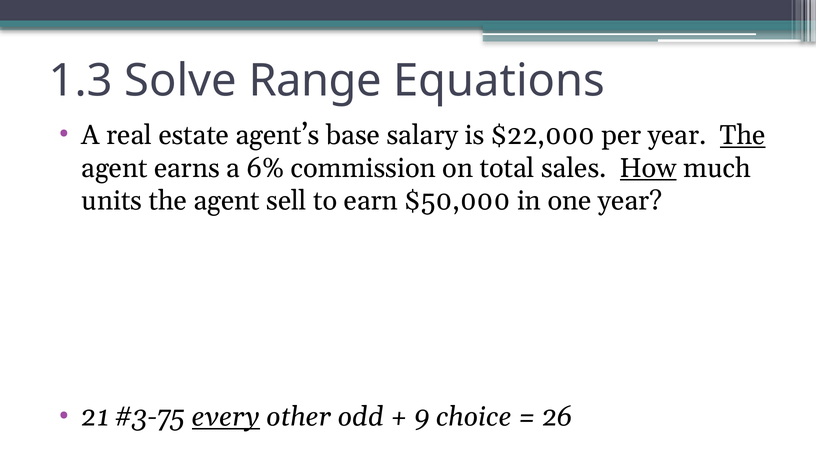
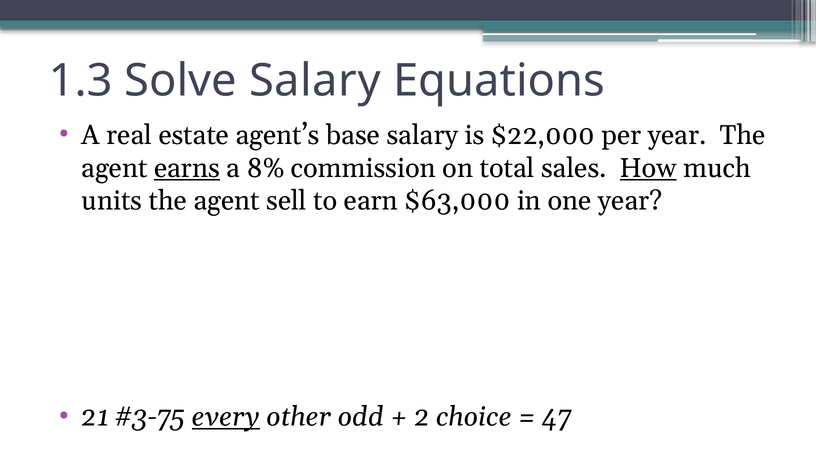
Solve Range: Range -> Salary (315, 81)
The underline: present -> none (743, 135)
earns underline: none -> present (187, 168)
6%: 6% -> 8% (266, 168)
$50,000: $50,000 -> $63,000 (457, 201)
9: 9 -> 2 (422, 417)
26: 26 -> 47 (557, 417)
